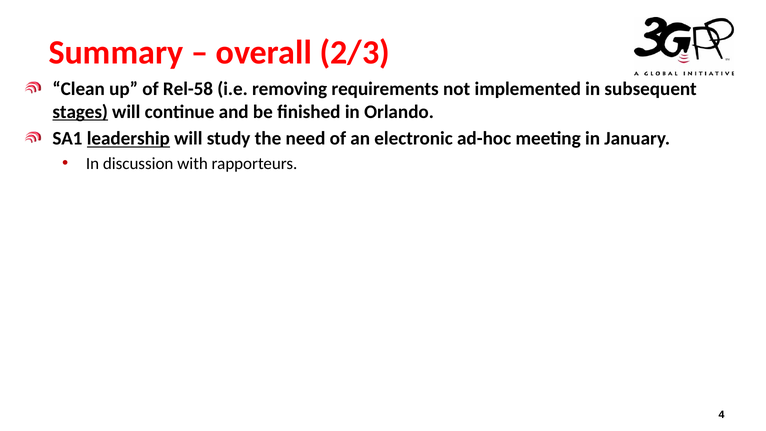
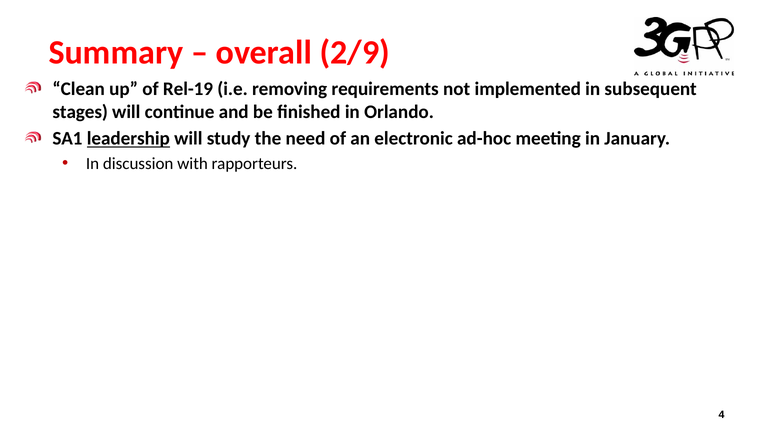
2/3: 2/3 -> 2/9 (355, 53)
Rel-58: Rel-58 -> Rel-19 (188, 89)
stages underline: present -> none (80, 112)
